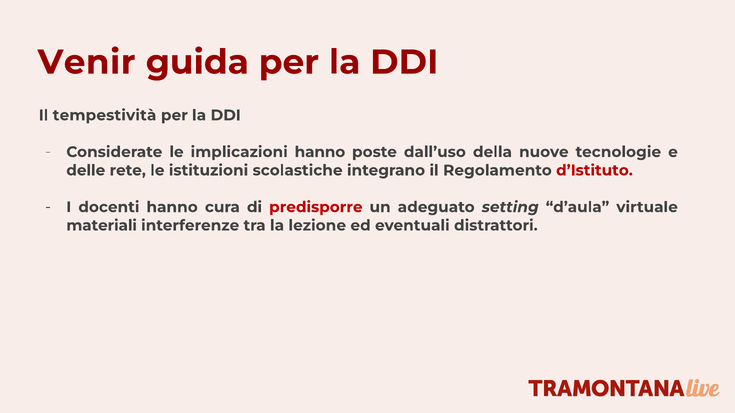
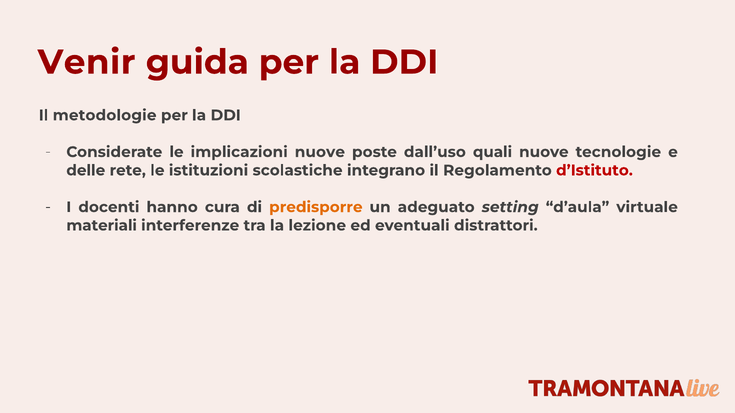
tempestività: tempestività -> metodologie (105, 115)
implicazioni hanno: hanno -> nuove (320, 152)
della: della -> quali (493, 152)
predisporre colour: red -> orange (316, 207)
